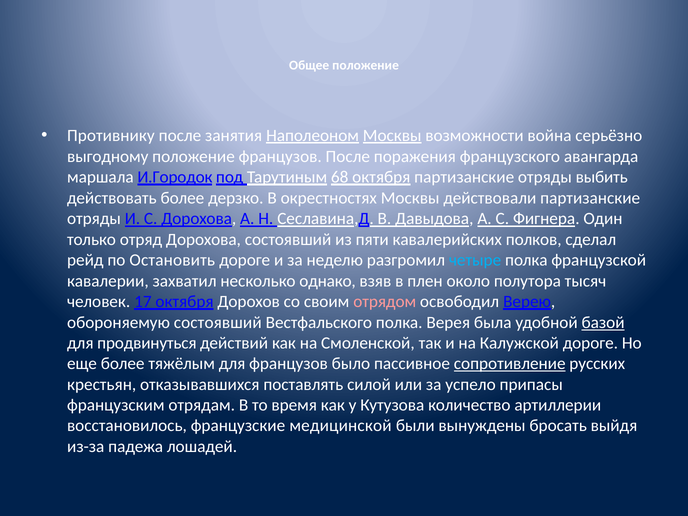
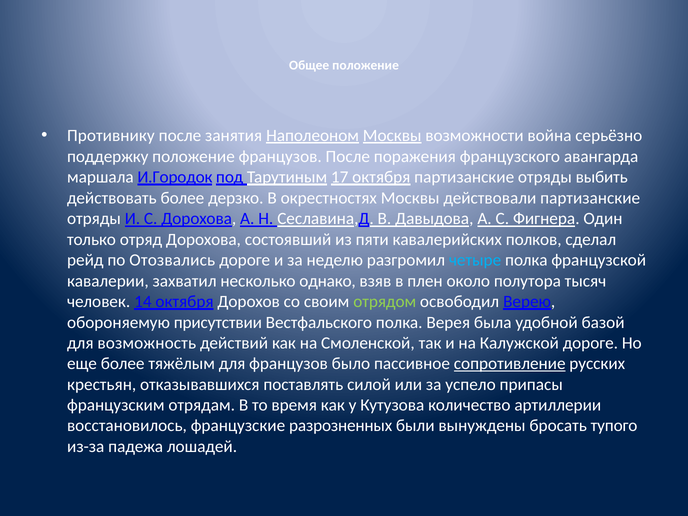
выгодному: выгодному -> поддержку (108, 156)
68: 68 -> 17 (340, 177)
Остановить: Остановить -> Отозвались (172, 260)
17: 17 -> 14 (143, 302)
отрядом colour: pink -> light green (385, 302)
обороняемую состоявший: состоявший -> присутствии (218, 323)
базой underline: present -> none (603, 323)
продвинуться: продвинуться -> возможность (147, 343)
медицинской: медицинской -> разрозненных (341, 426)
выйдя: выйдя -> тупого (614, 426)
